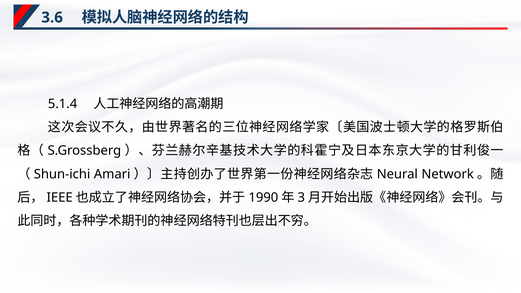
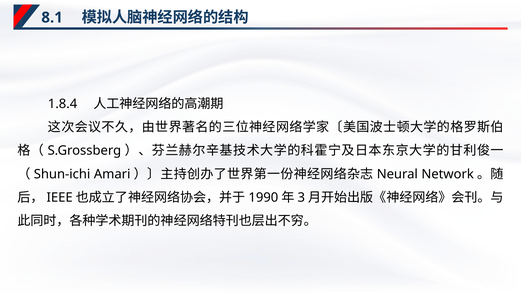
3.6: 3.6 -> 8.1 (52, 18)
5.1.4: 5.1.4 -> 1.8.4 (63, 104)
